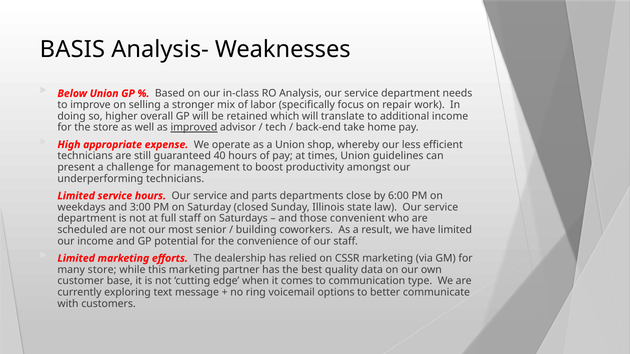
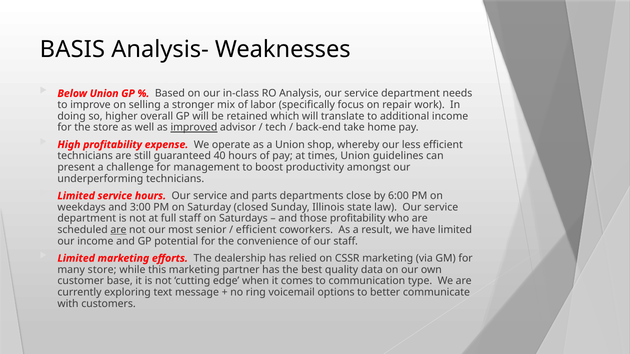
High appropriate: appropriate -> profitability (113, 145)
those convenient: convenient -> profitability (358, 219)
are underline: none -> present (118, 230)
building: building -> efficient (256, 230)
